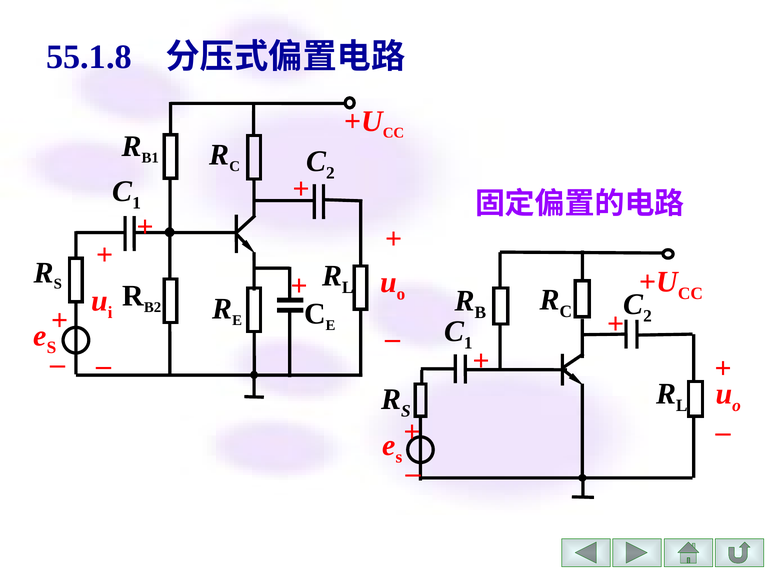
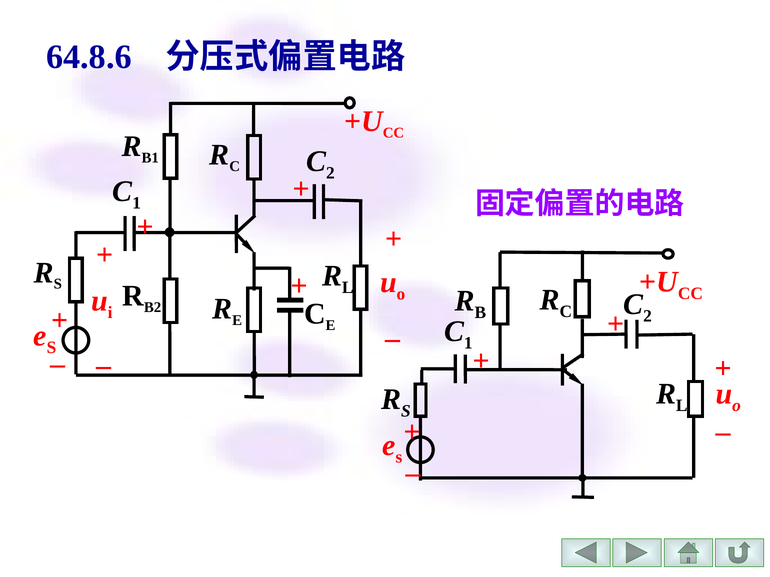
55.1.8: 55.1.8 -> 64.8.6 (89, 57)
